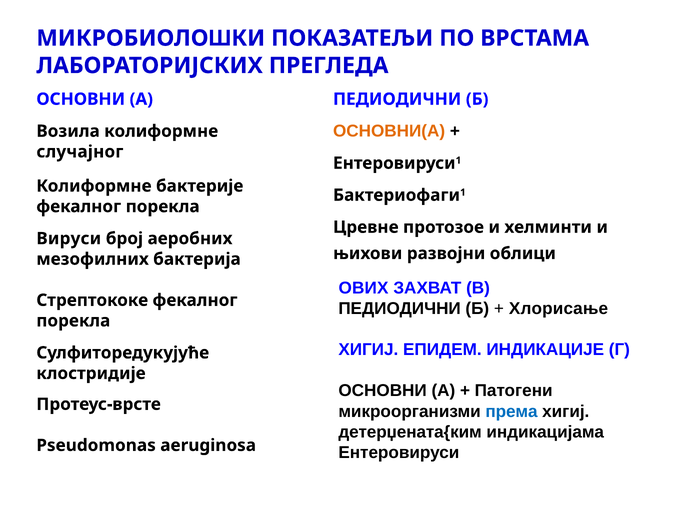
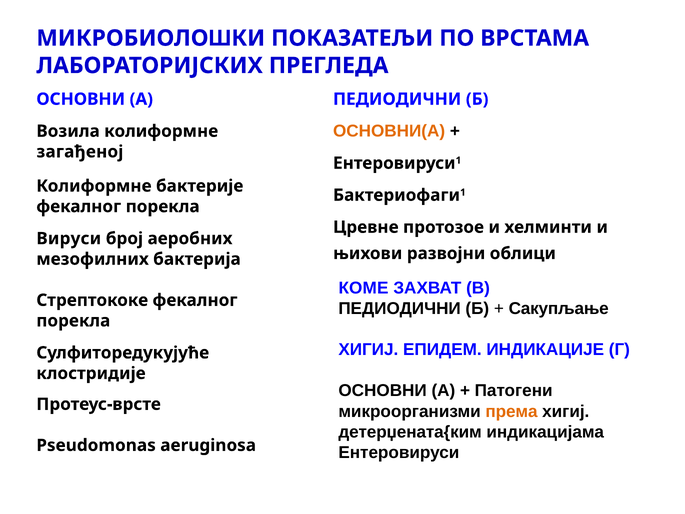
случајног: случајног -> загађеној (80, 152)
ОВИХ: ОВИХ -> КОМЕ (363, 288)
Хлорисање: Хлорисање -> Сакупљање (559, 308)
према colour: blue -> orange (511, 411)
